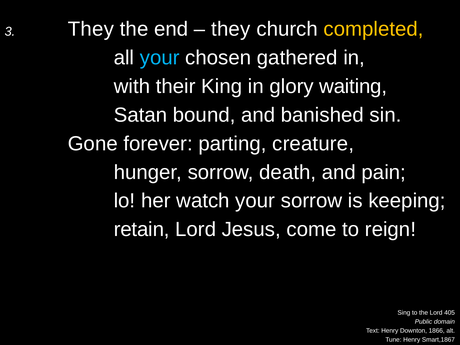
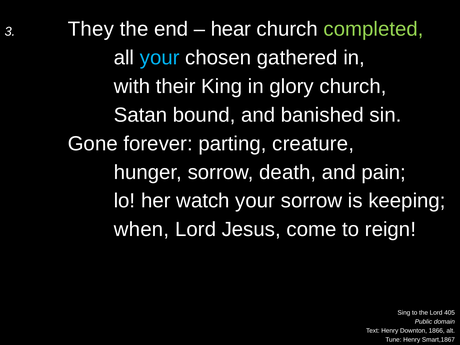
they: they -> hear (231, 29)
completed colour: yellow -> light green (374, 29)
glory waiting: waiting -> church (353, 86)
retain: retain -> when (141, 230)
